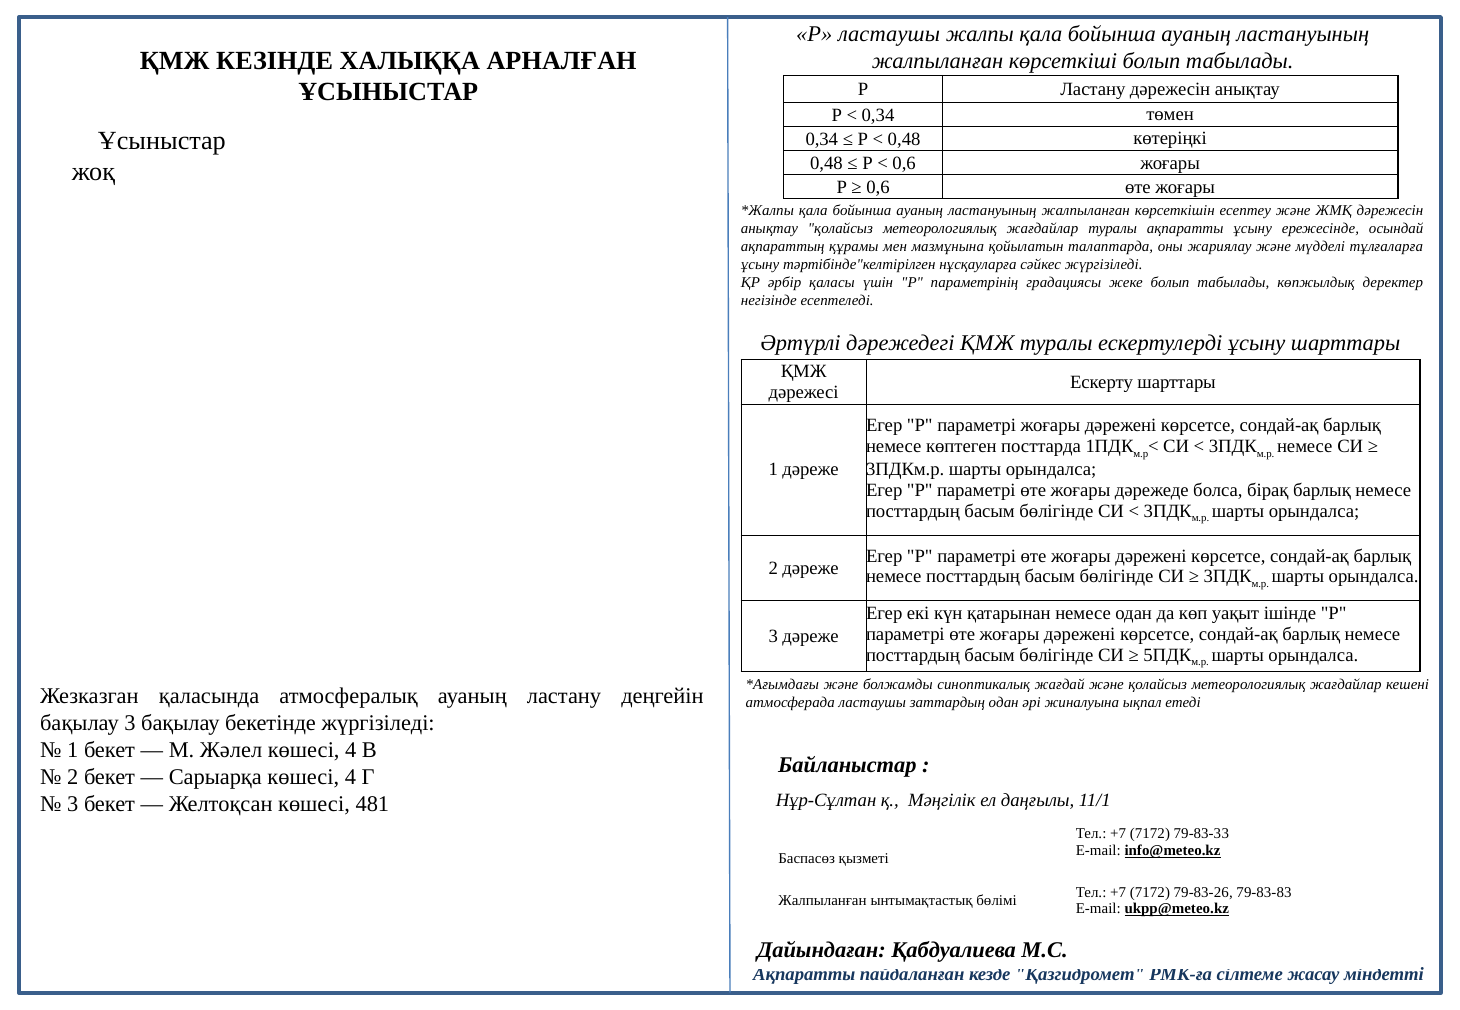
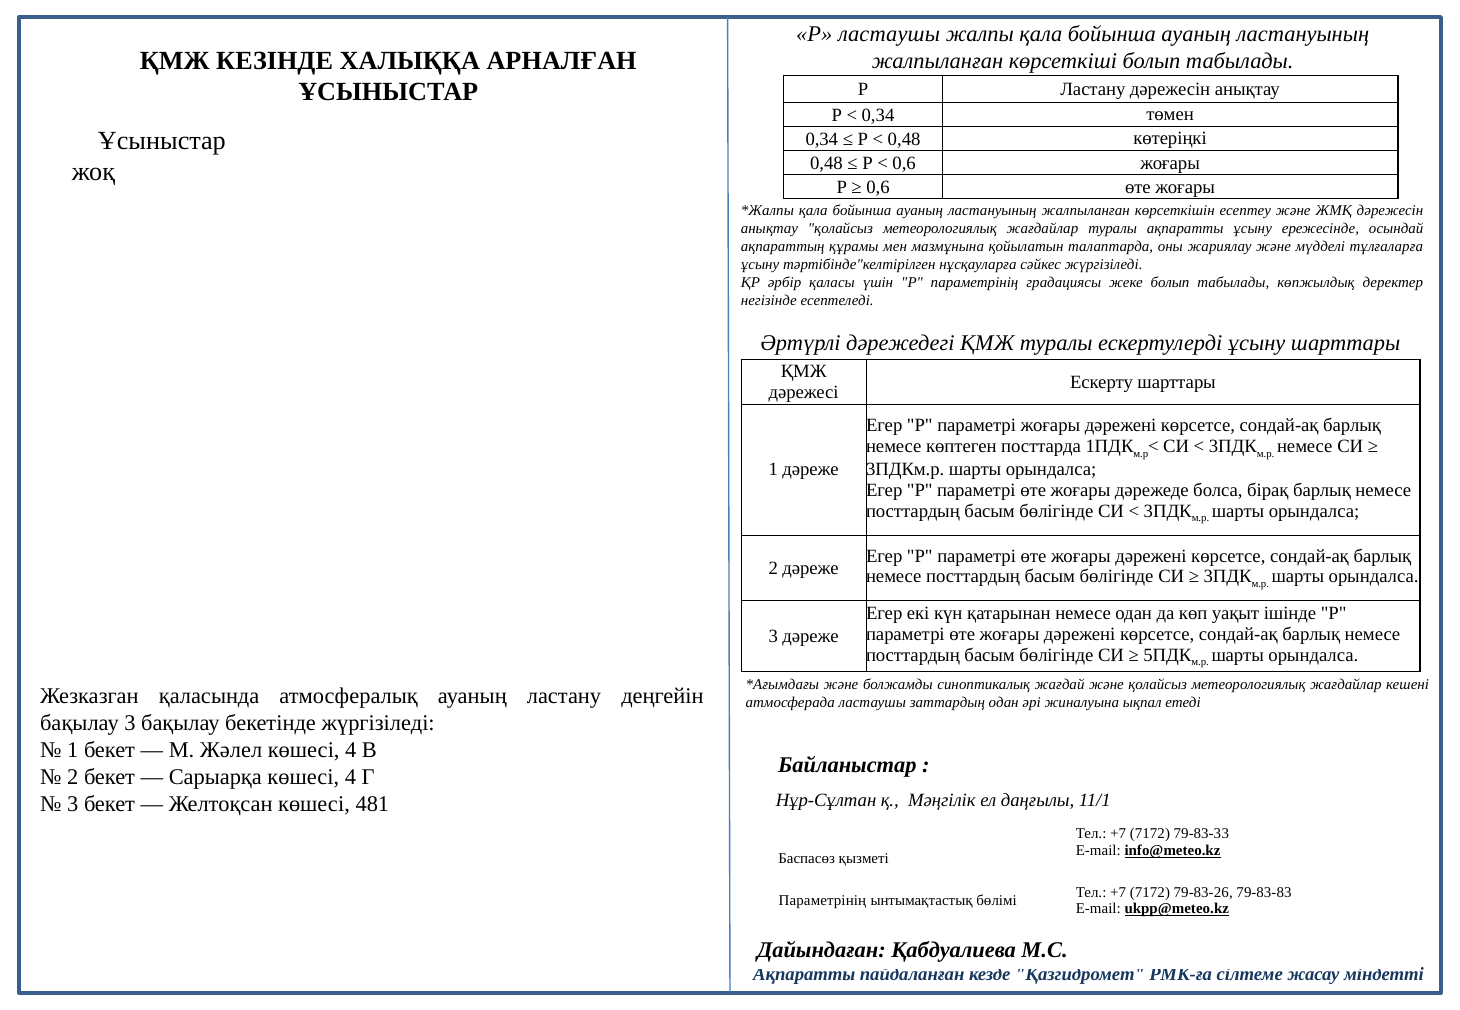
Жалпыланған: Жалпыланған -> Параметрінің (822, 901)
